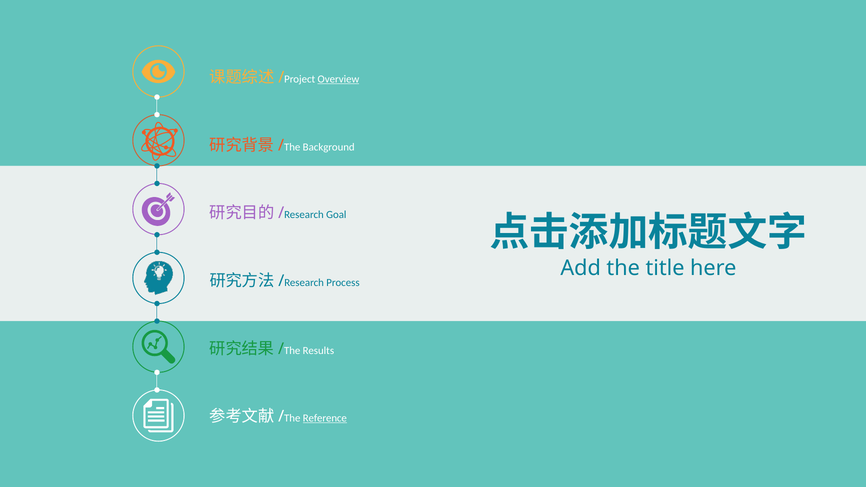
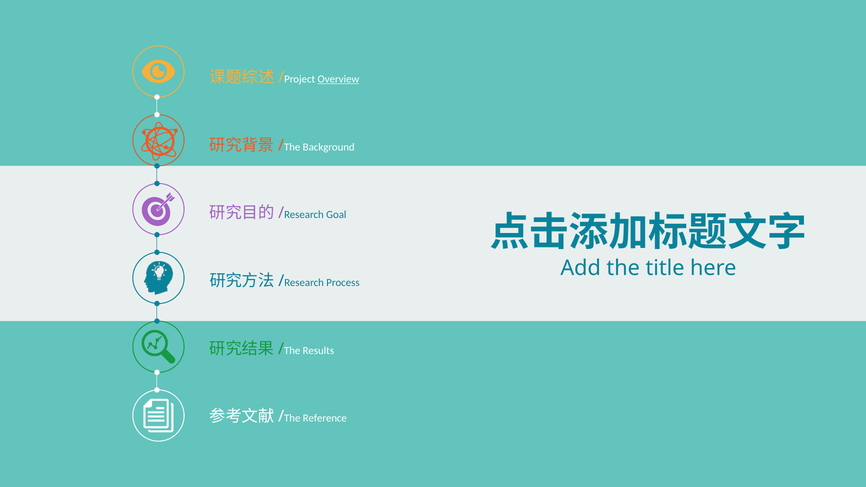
Reference underline: present -> none (325, 418)
